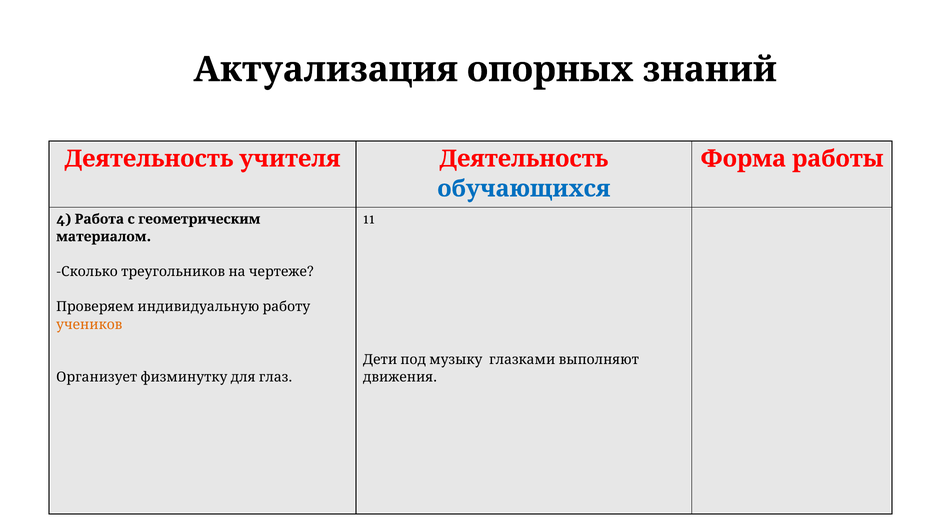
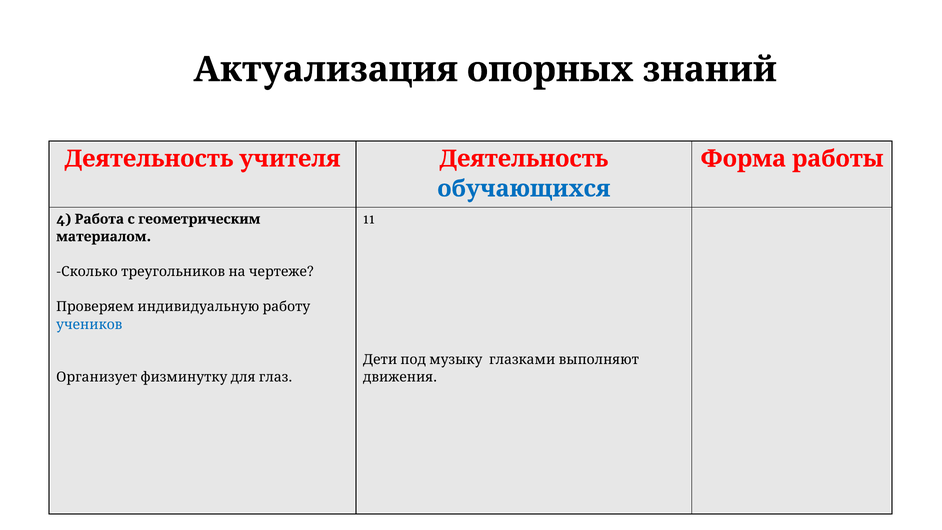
учеников colour: orange -> blue (89, 324)
